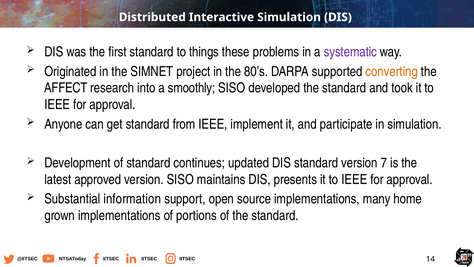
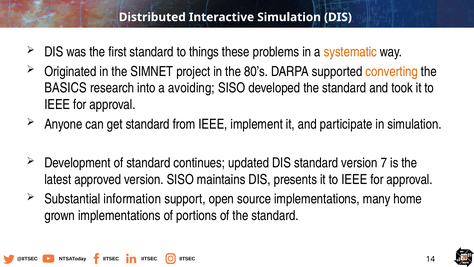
systematic colour: purple -> orange (350, 52)
AFFECT: AFFECT -> BASICS (66, 88)
smoothly: smoothly -> avoiding (191, 88)
